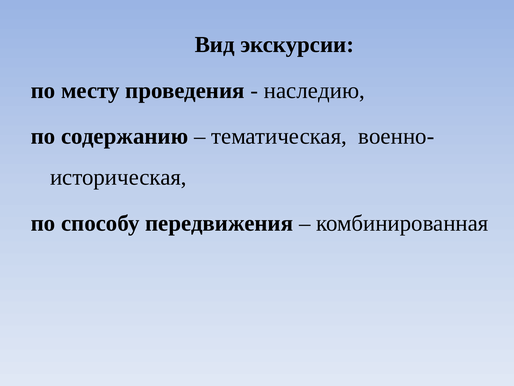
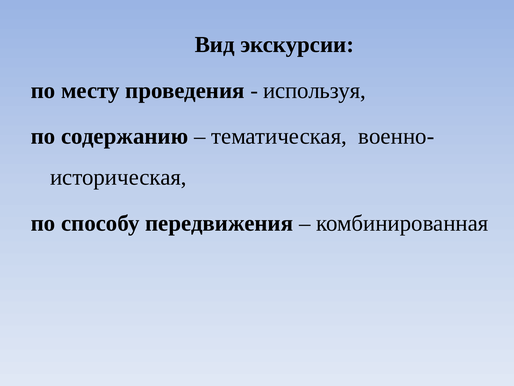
наследию: наследию -> используя (315, 90)
